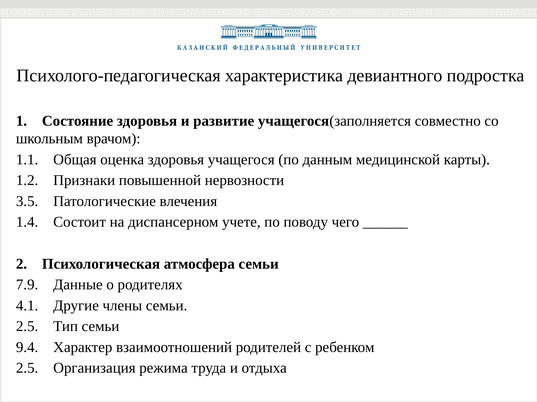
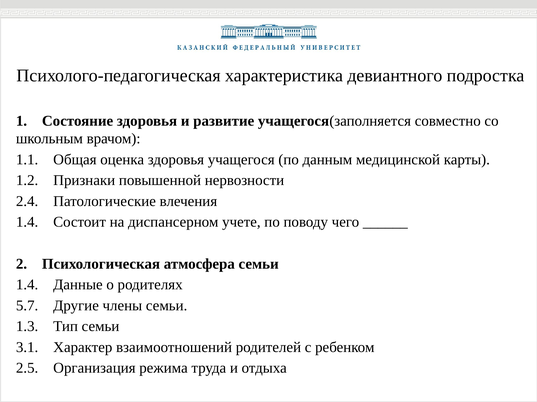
3.5: 3.5 -> 2.4 (27, 202)
7.9: 7.9 -> 1.4 (27, 285)
4.1: 4.1 -> 5.7 (27, 306)
2.5: 2.5 -> 1.3 (27, 327)
9.4: 9.4 -> 3.1 (27, 348)
